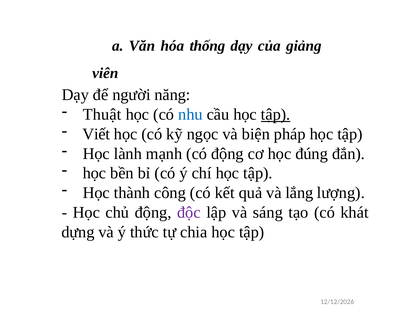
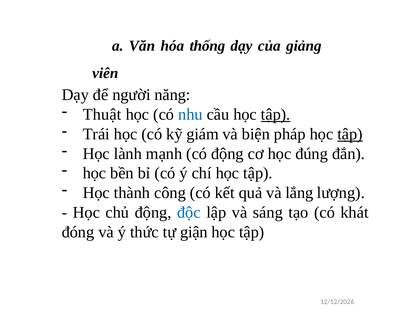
Viết: Viết -> Trái (96, 134)
ngọc: ngọc -> giám (203, 134)
tập underline: none -> present (350, 134)
độc colour: purple -> blue (189, 212)
dựng: dựng -> đóng (78, 232)
chia: chia -> giận (194, 232)
